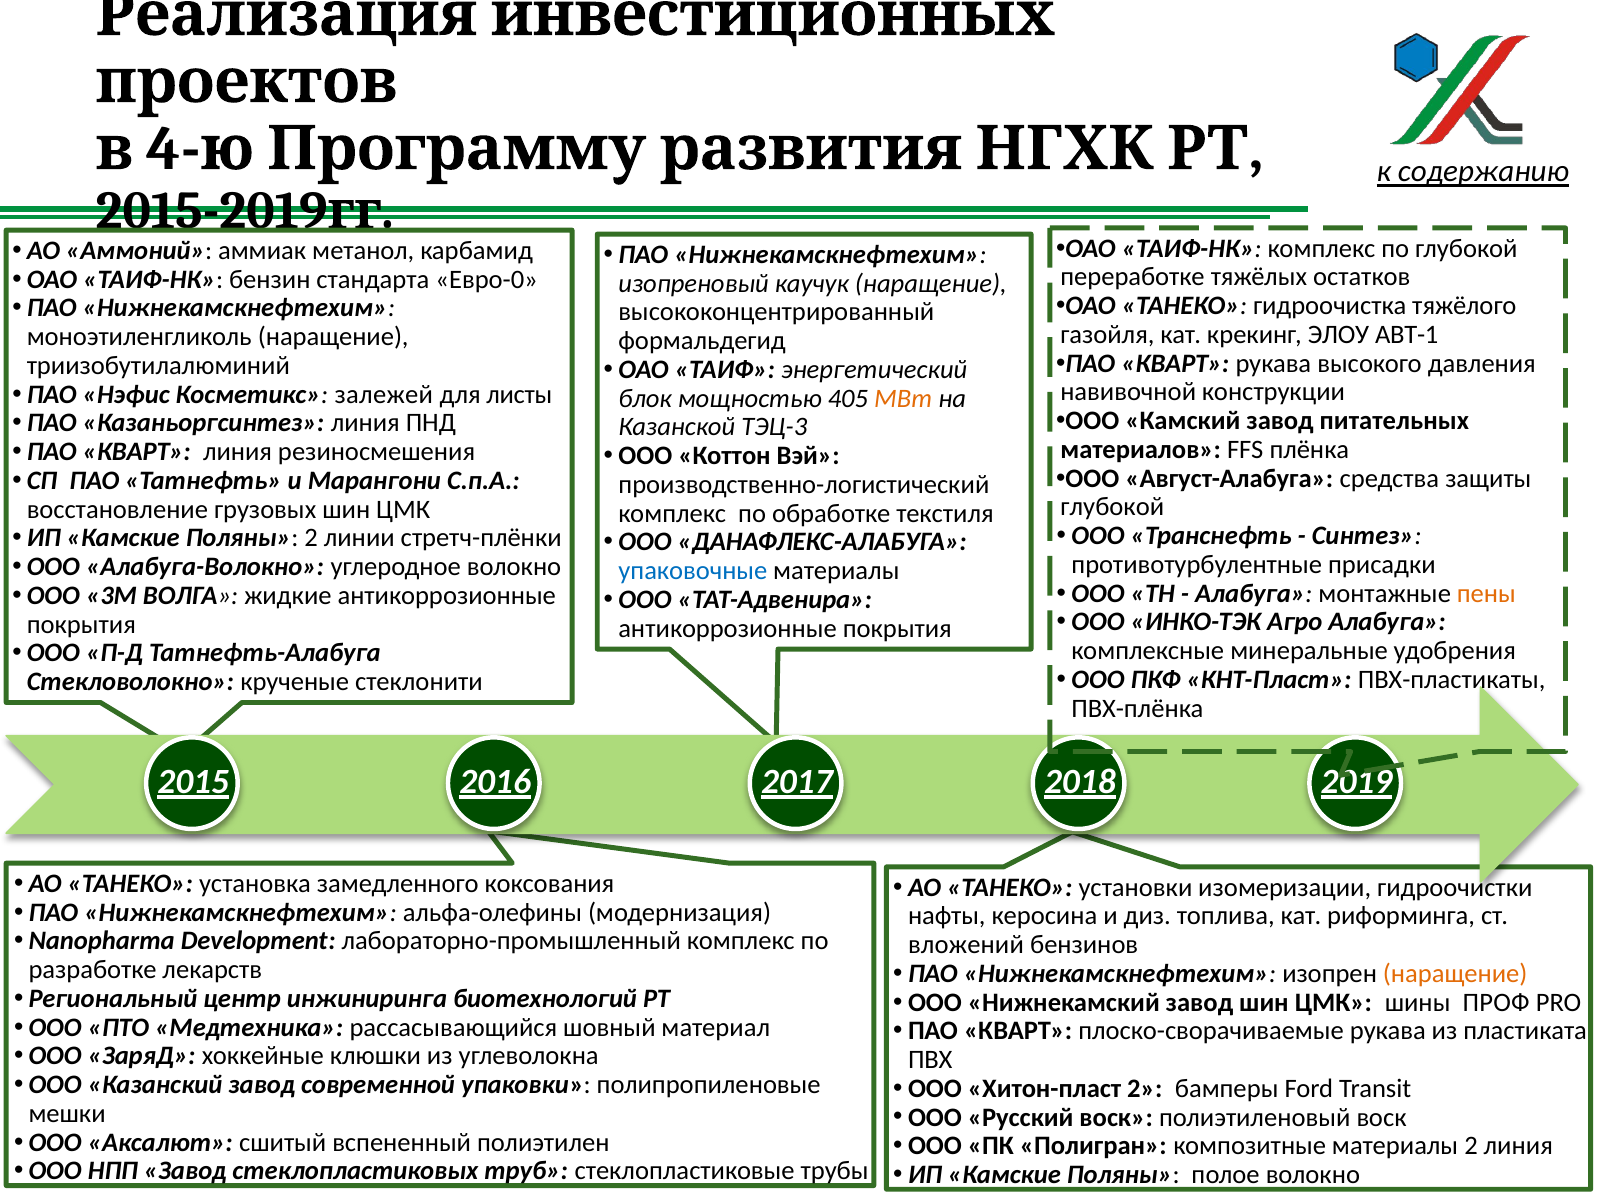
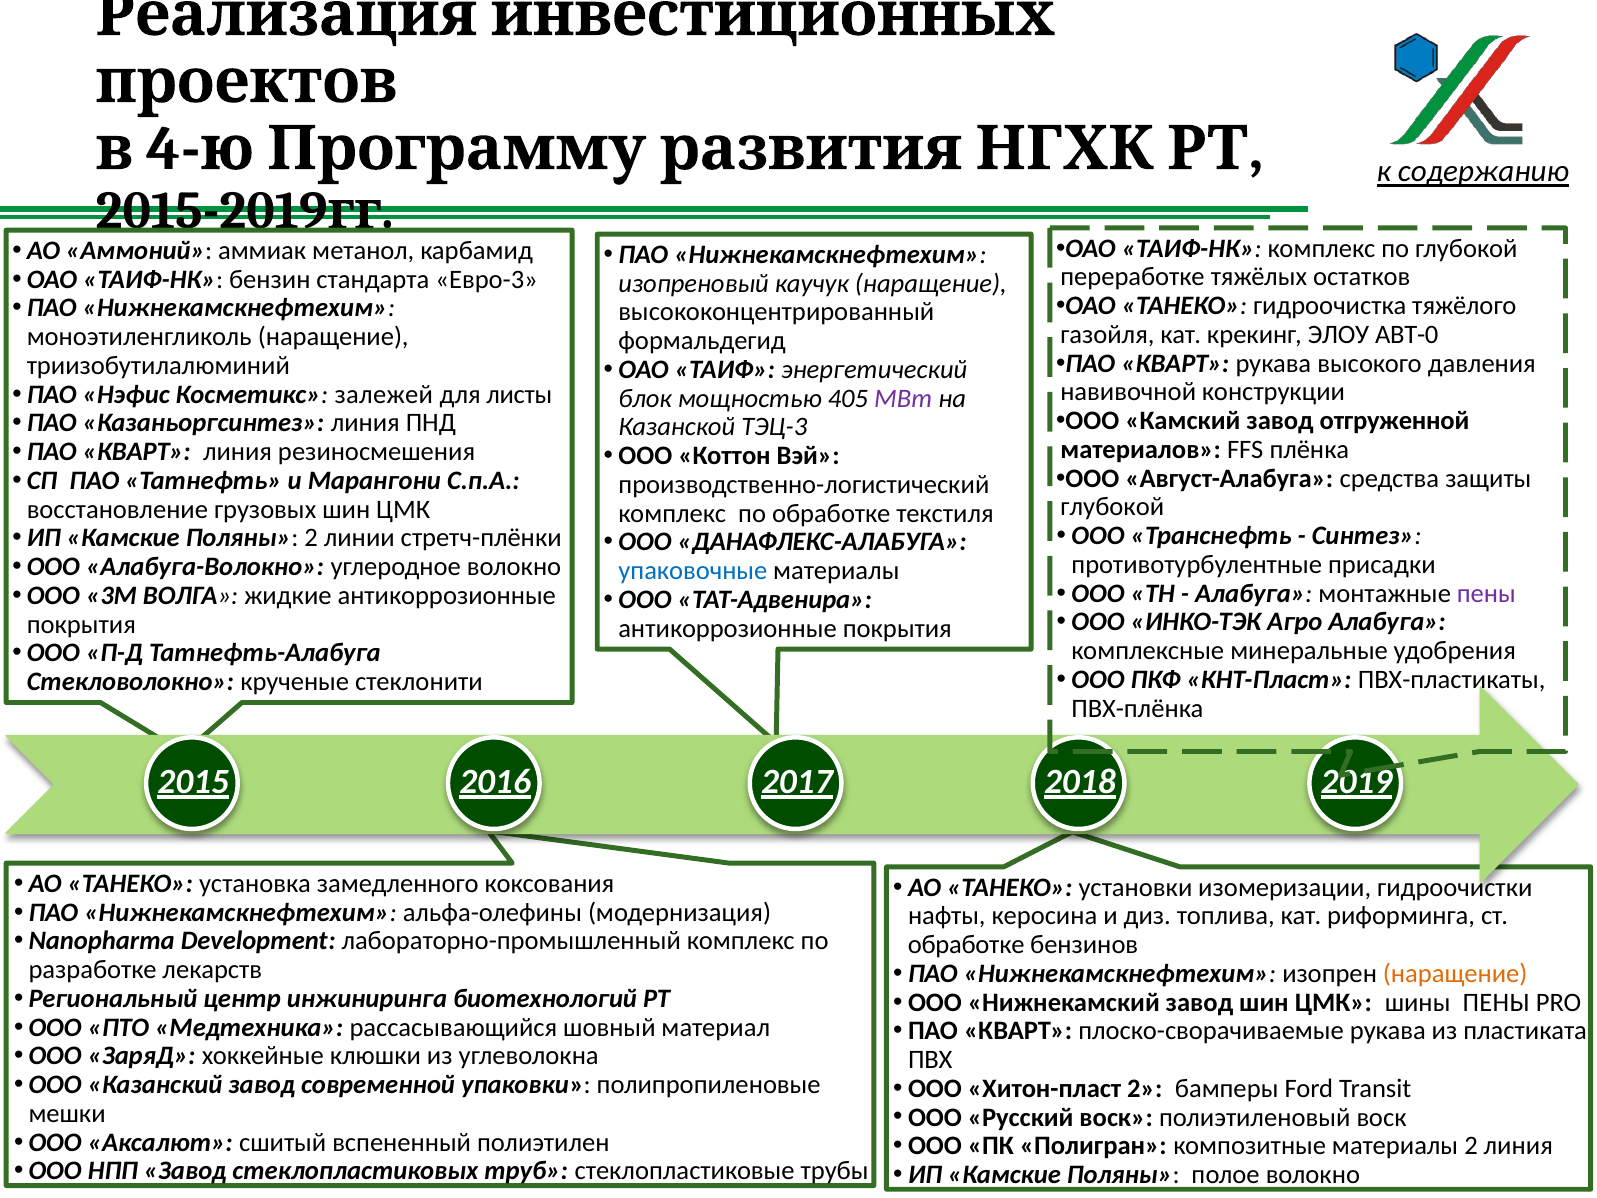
Евро-0: Евро-0 -> Евро-3 (487, 279)
АВТ-1: АВТ-1 -> АВТ-0 (1407, 335)
МВт colour: orange -> purple (903, 398)
питательных: питательных -> отгруженной (1394, 421)
пены colour: orange -> purple (1486, 593)
вложений: вложений -> обработке (966, 945)
шины ПРОФ: ПРОФ -> ПЕНЫ (1496, 1002)
